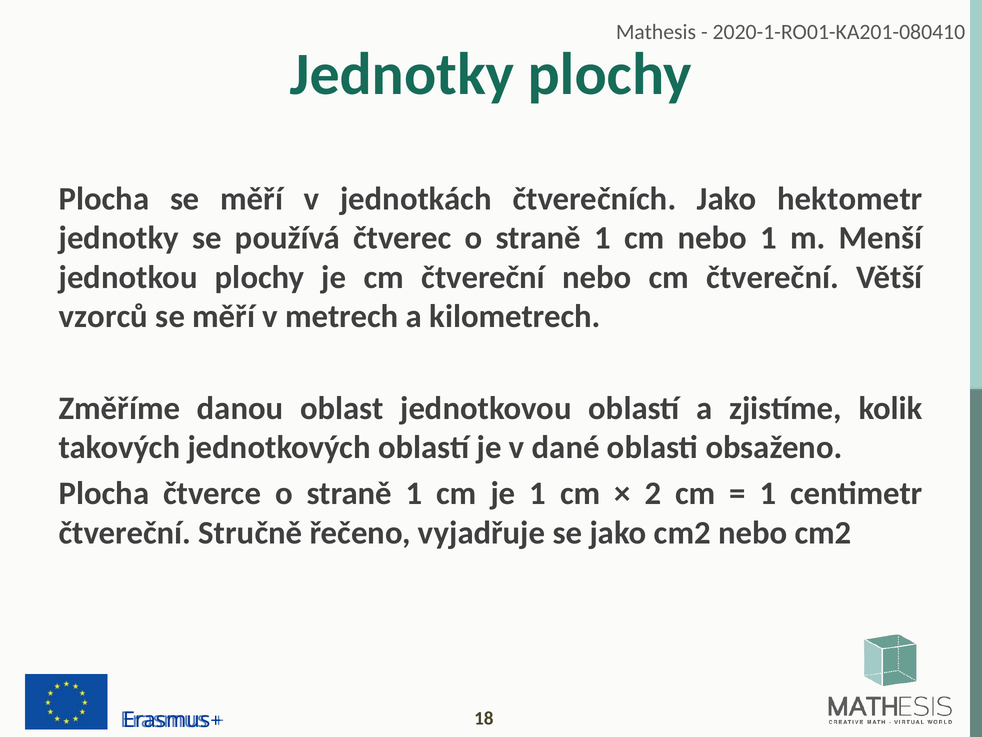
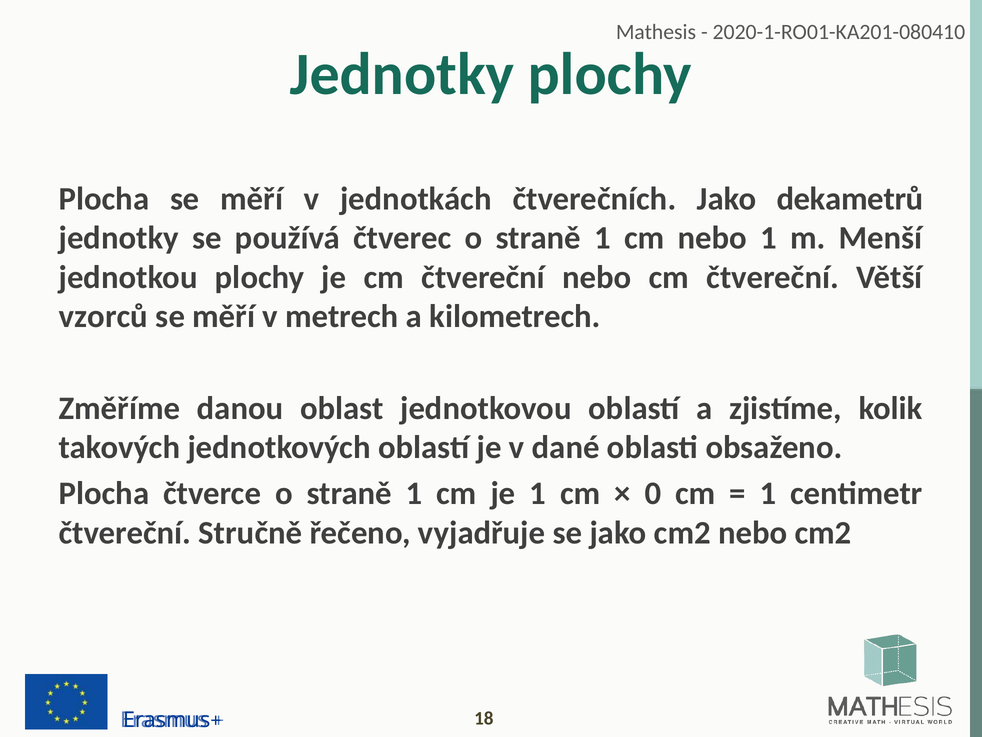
hektometr: hektometr -> dekametrů (850, 199)
2: 2 -> 0 (653, 493)
